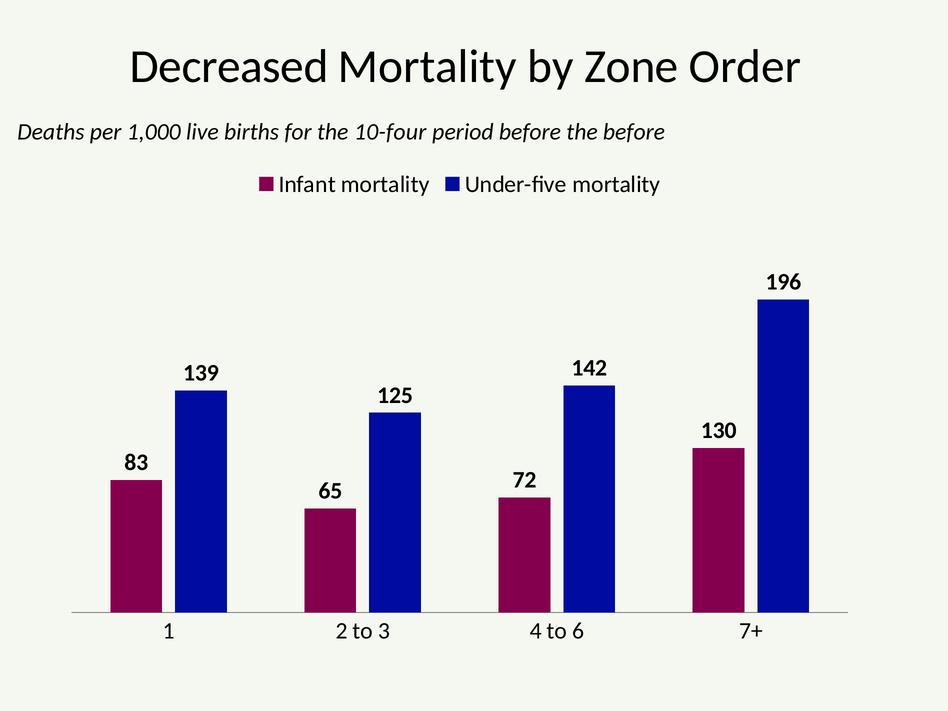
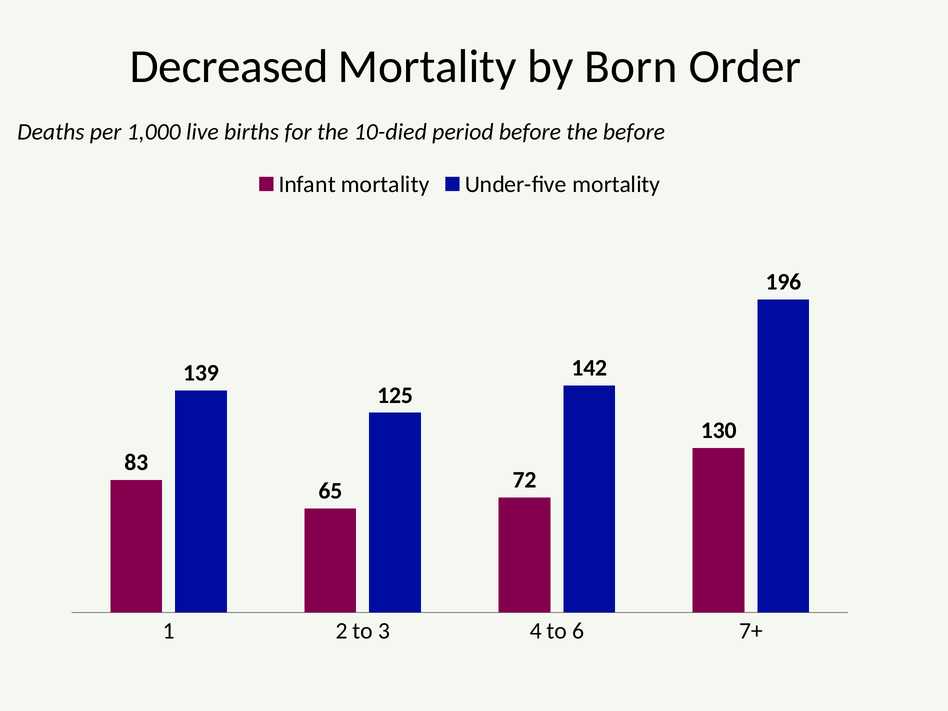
Zone: Zone -> Born (631, 67)
10-four: 10-four -> 10-died (390, 132)
